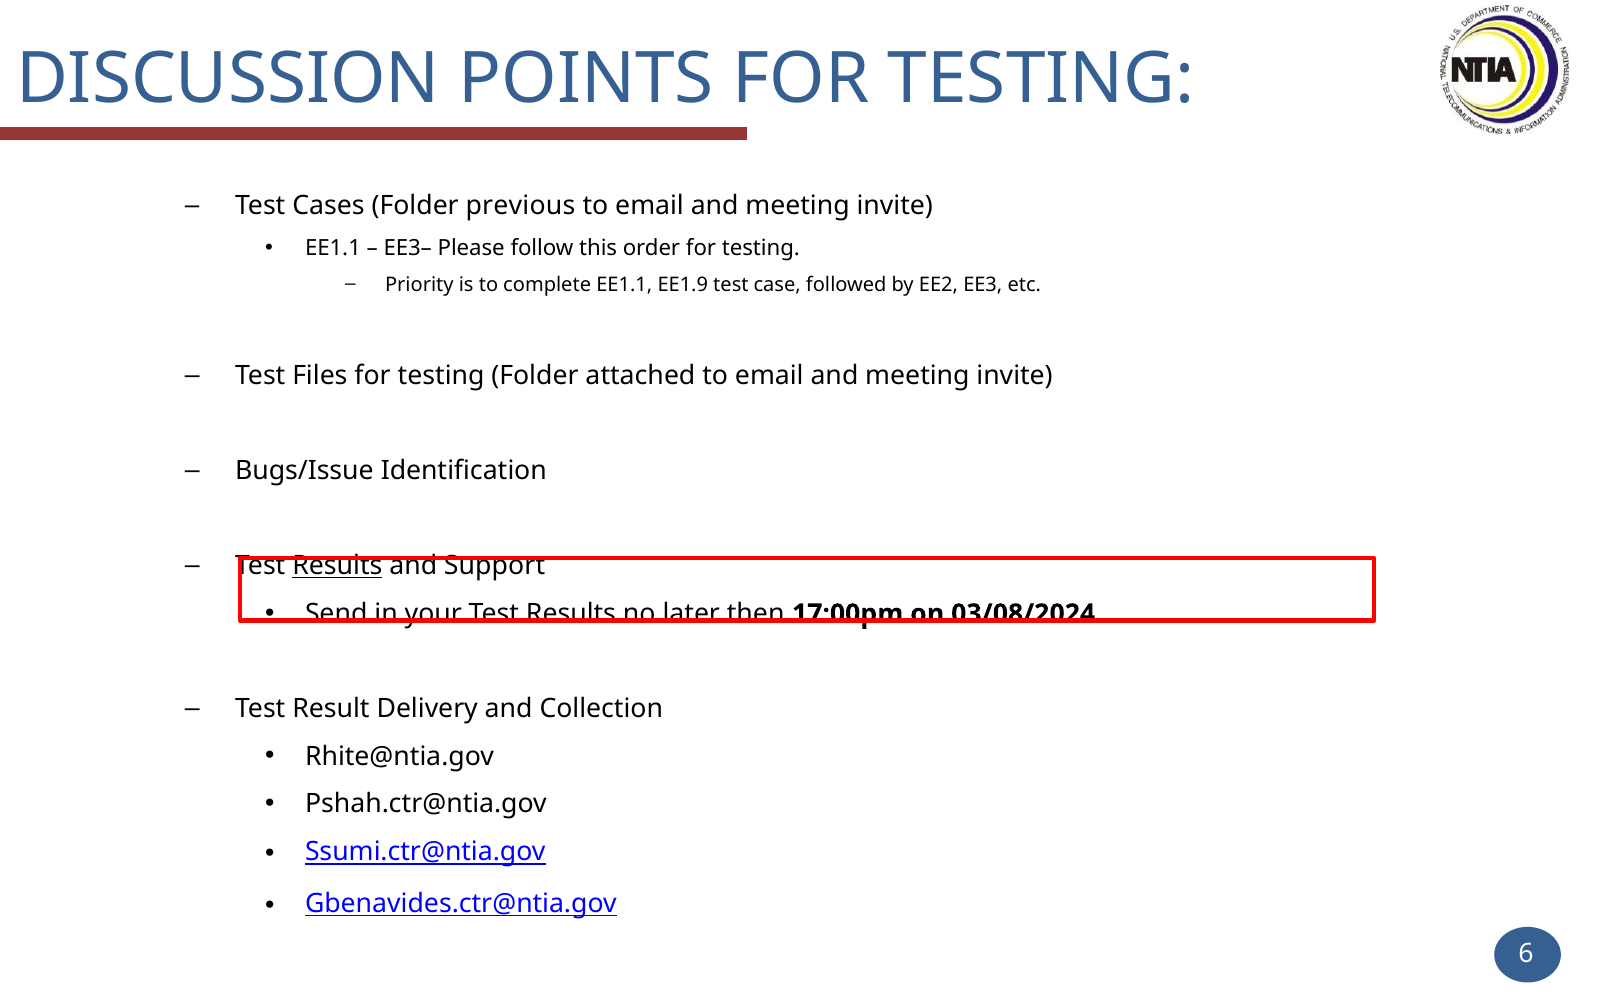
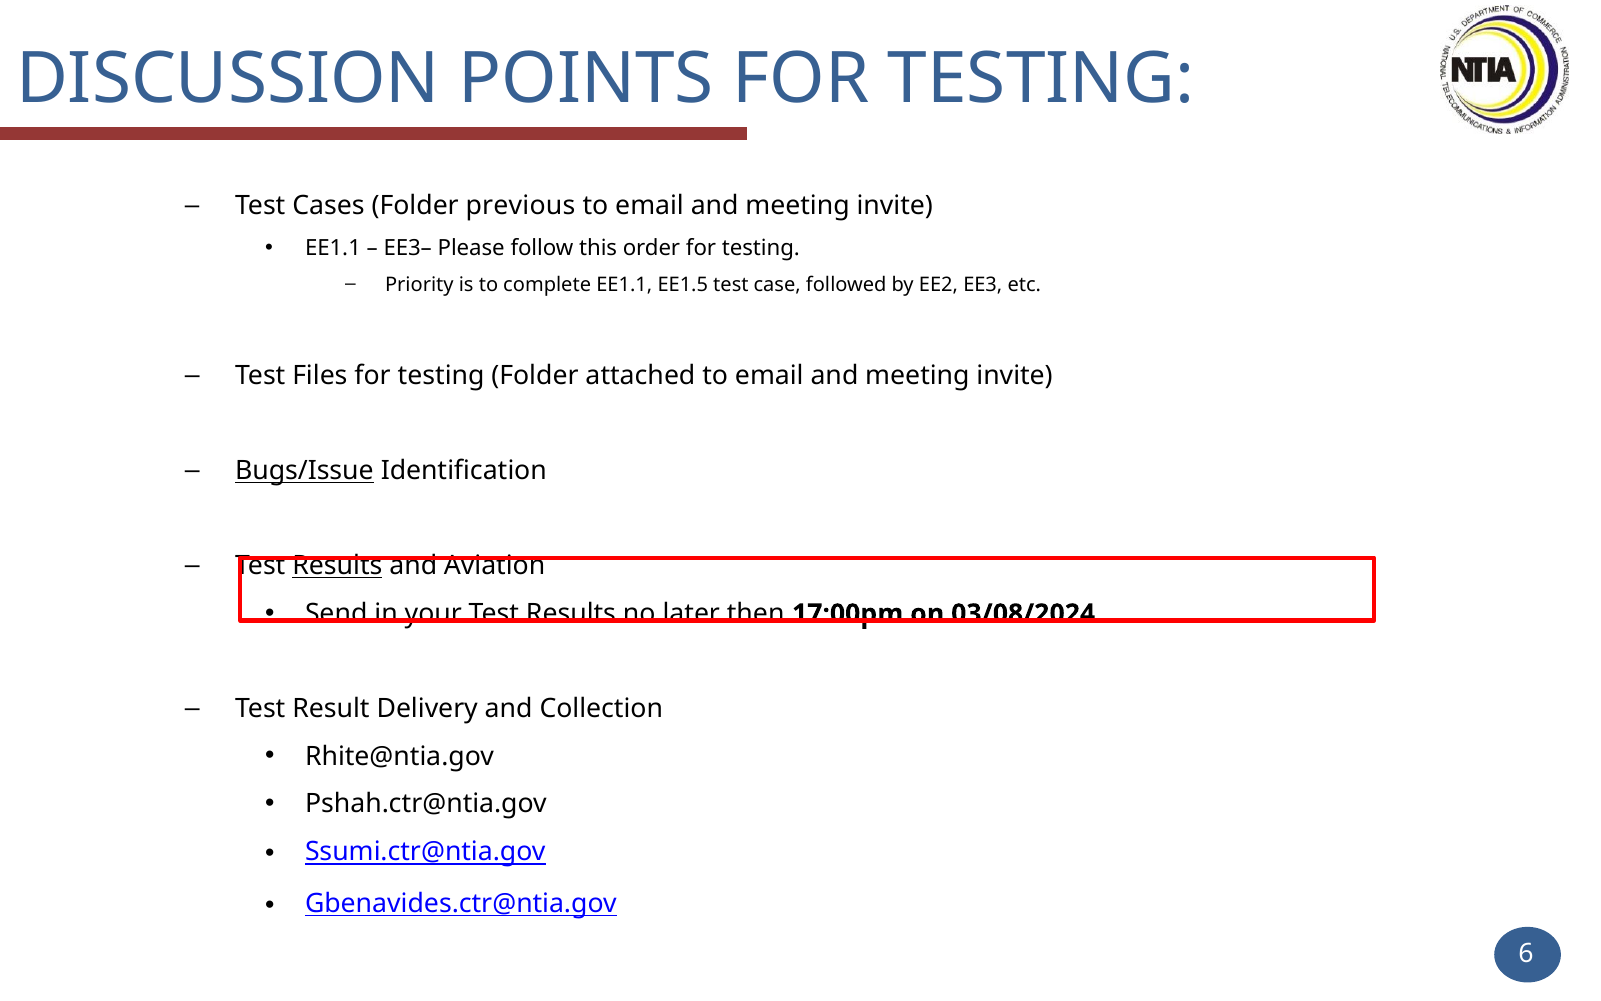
EE1.9: EE1.9 -> EE1.5 (683, 284)
Bugs/Issue underline: none -> present (304, 471)
Support: Support -> Aviation (495, 566)
